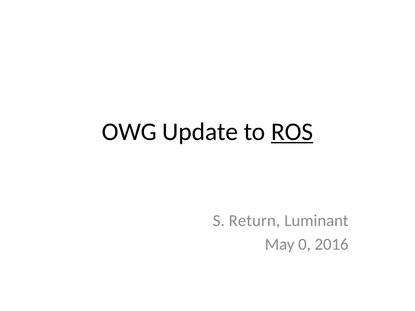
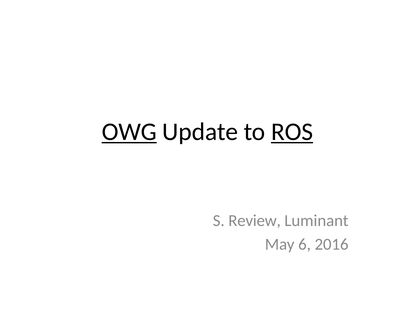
OWG underline: none -> present (129, 132)
Return: Return -> Review (255, 221)
0: 0 -> 6 (305, 245)
